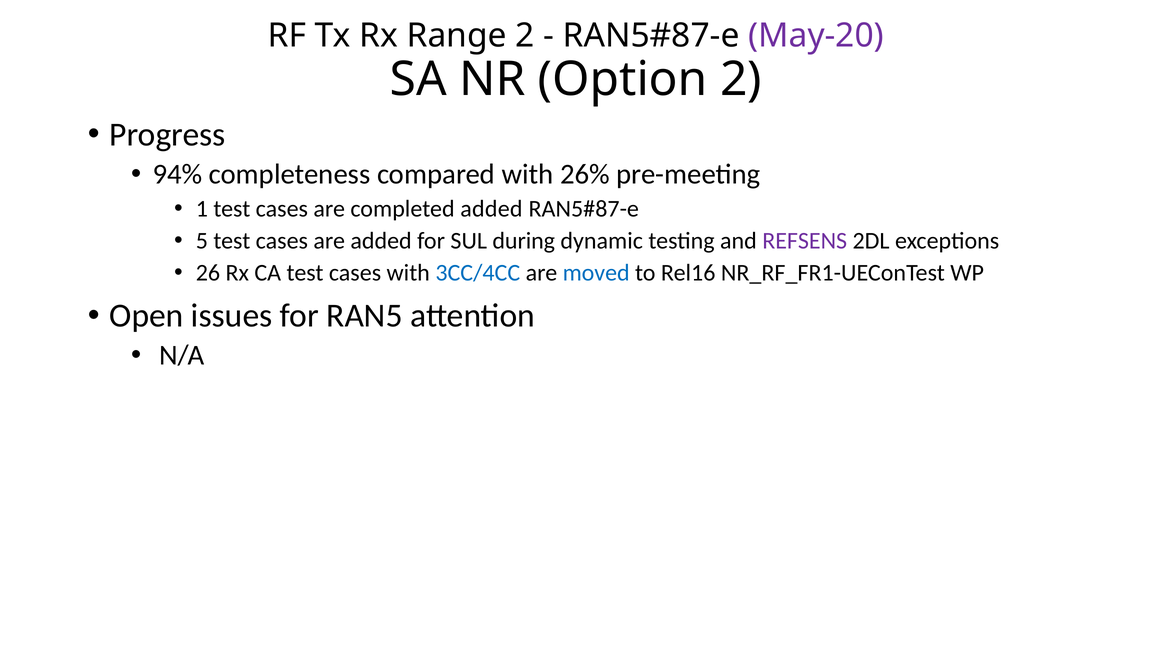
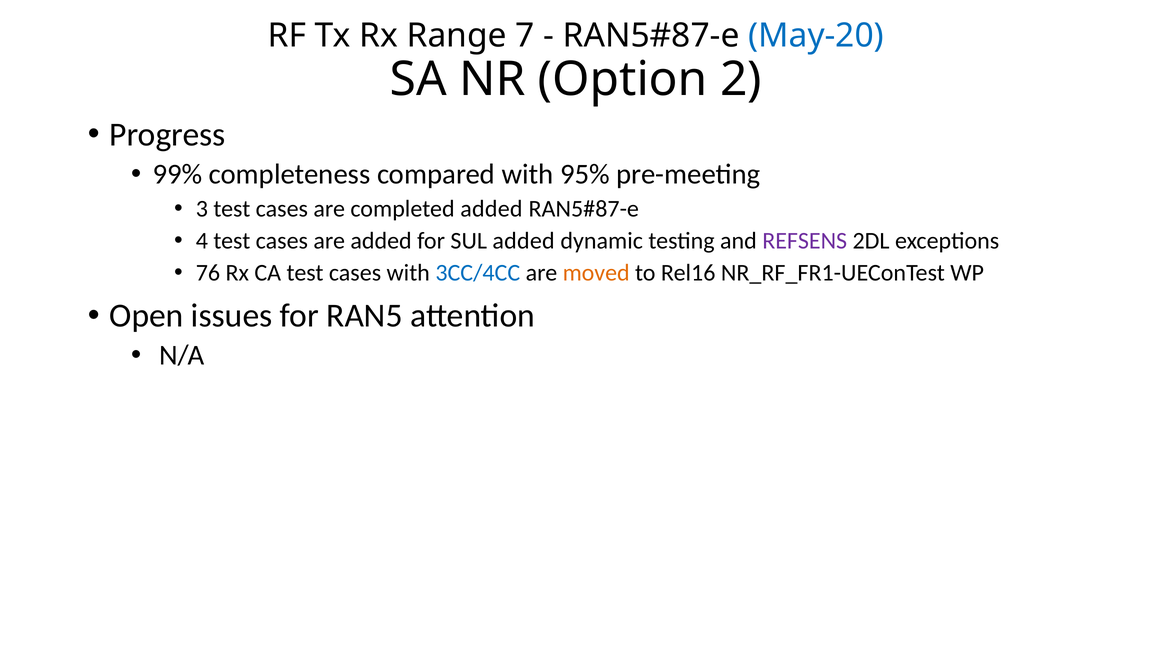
Range 2: 2 -> 7 (525, 36)
May-20 colour: purple -> blue (816, 36)
94%: 94% -> 99% (177, 174)
26%: 26% -> 95% (585, 174)
1: 1 -> 3 (202, 209)
5: 5 -> 4 (202, 241)
SUL during: during -> added (524, 241)
26: 26 -> 76 (208, 273)
moved colour: blue -> orange (596, 273)
